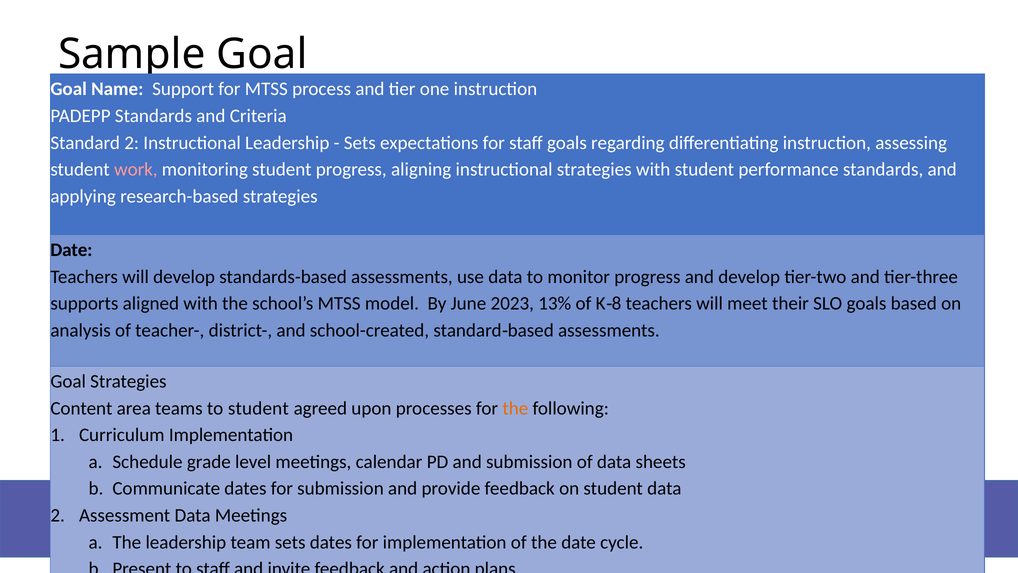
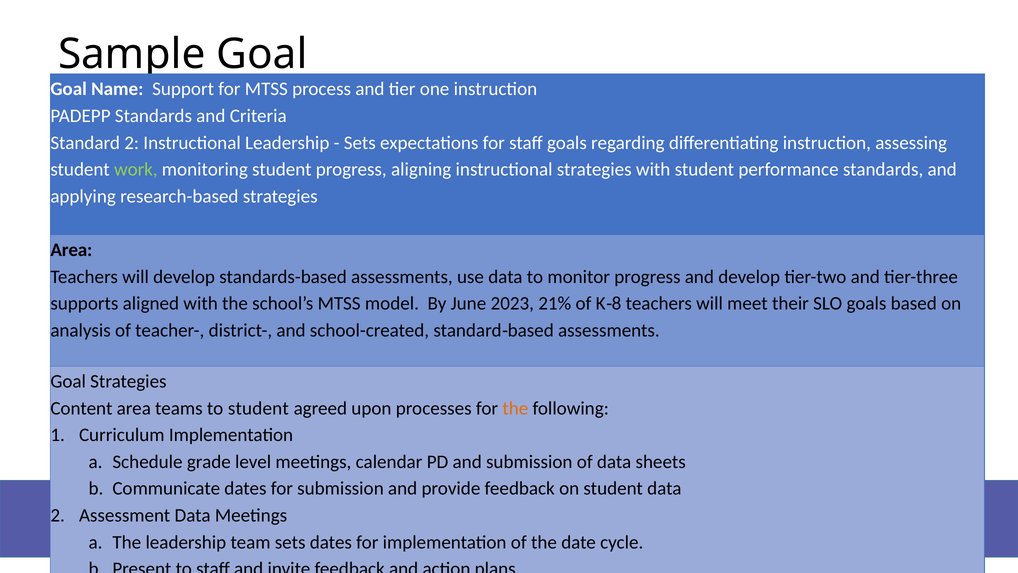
work colour: pink -> light green (136, 169)
Date: Date -> Area (71, 250)
13%: 13% -> 21% (555, 303)
